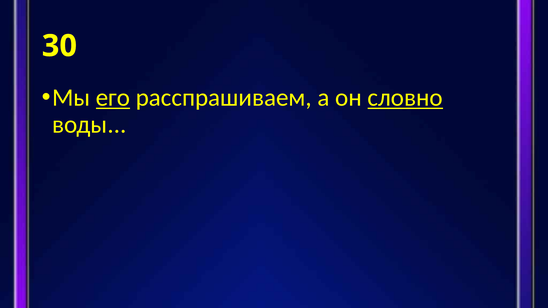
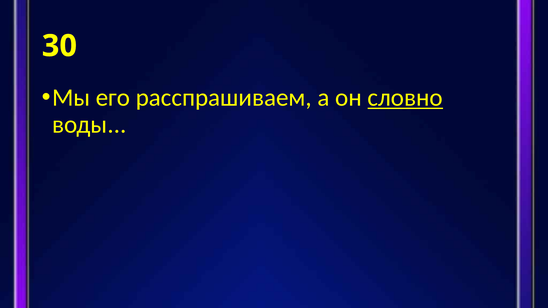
его underline: present -> none (113, 98)
